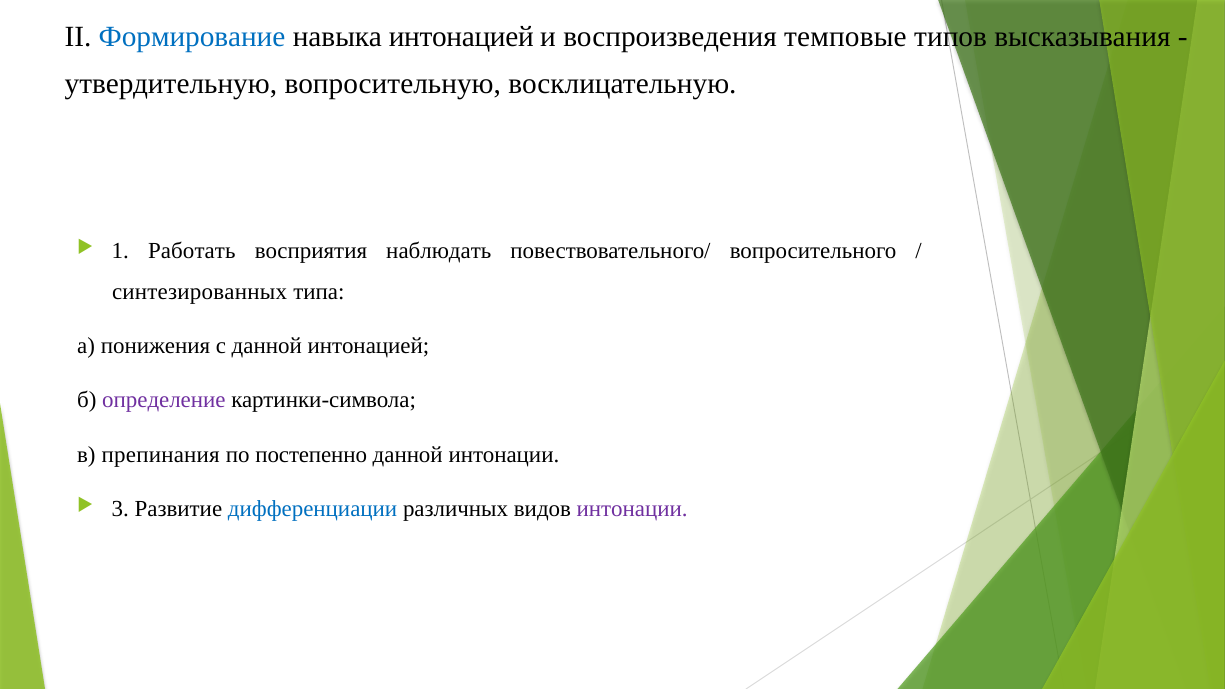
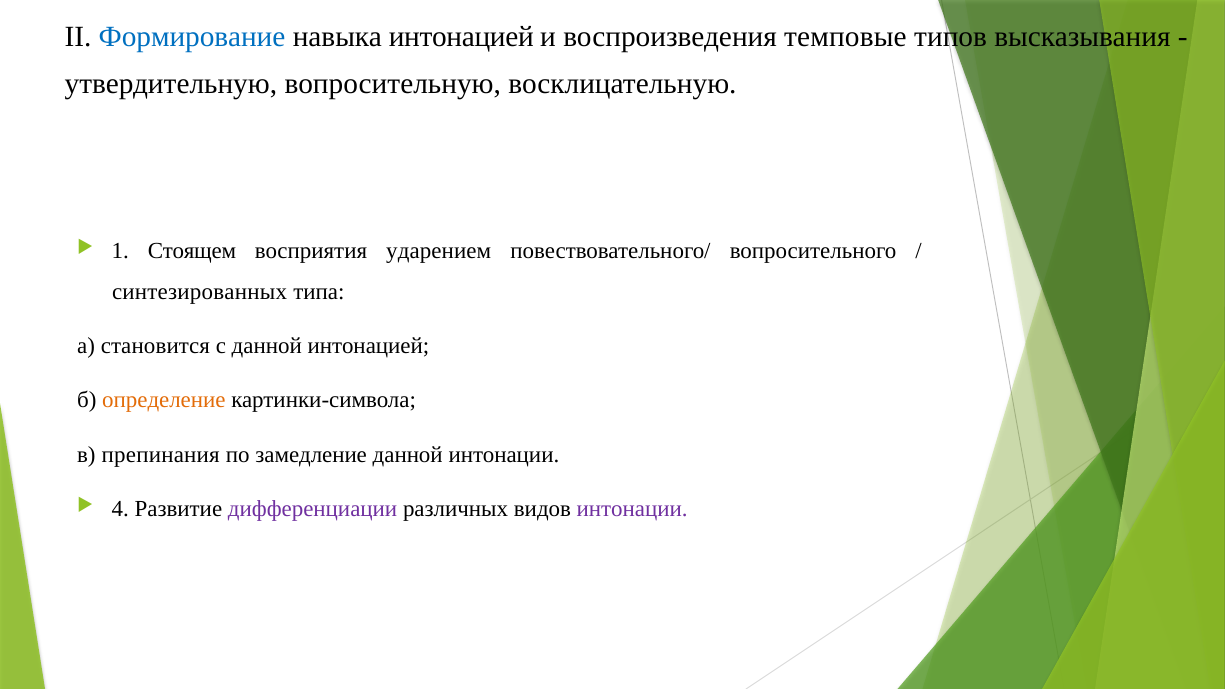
Работать: Работать -> Стоящем (192, 251)
наблюдать: наблюдать -> ударением (439, 251)
понижения: понижения -> становится (155, 346)
определение colour: purple -> orange (164, 400)
постепенно: постепенно -> замедление (311, 455)
3: 3 -> 4 (120, 509)
дифференциации colour: blue -> purple (313, 509)
